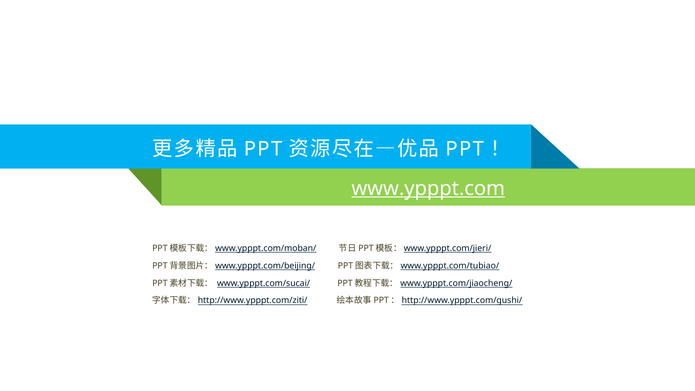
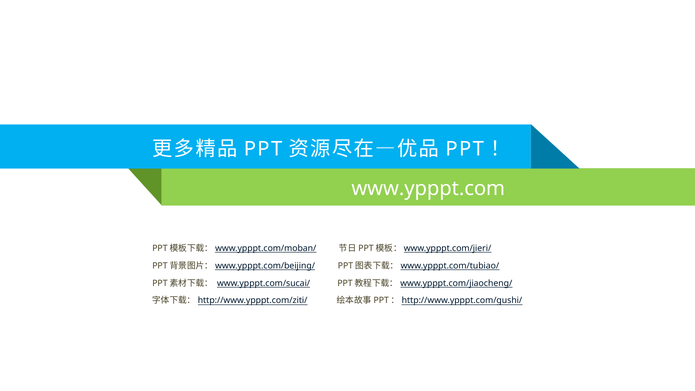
www.ypppt.com underline: present -> none (428, 188)
